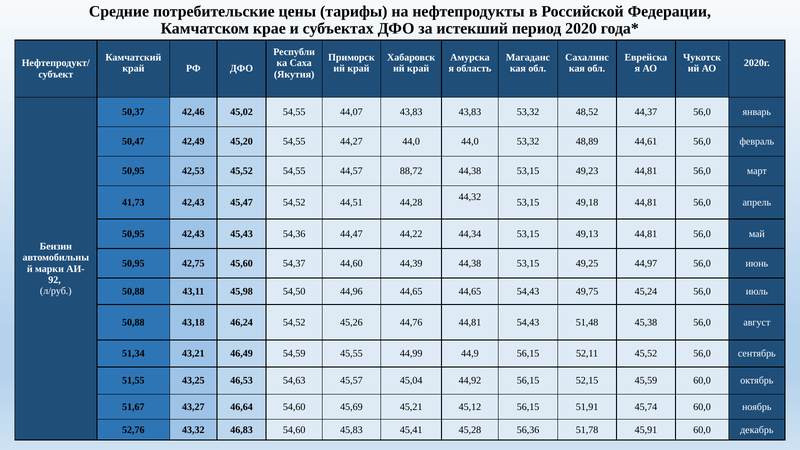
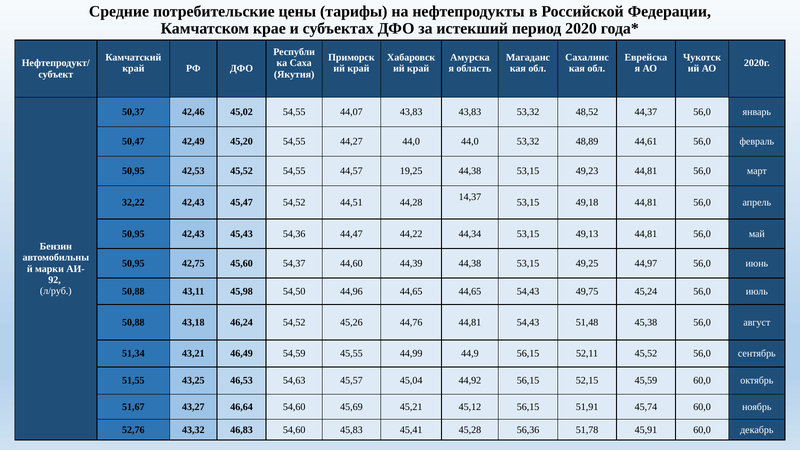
88,72: 88,72 -> 19,25 (411, 171)
44,32: 44,32 -> 14,37 (470, 197)
41,73: 41,73 -> 32,22 (133, 202)
